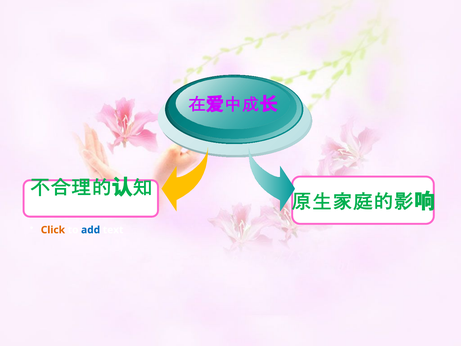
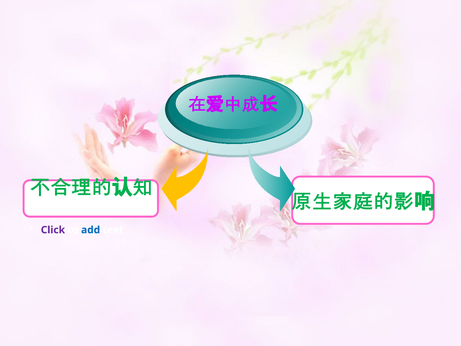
Click colour: orange -> purple (53, 230)
